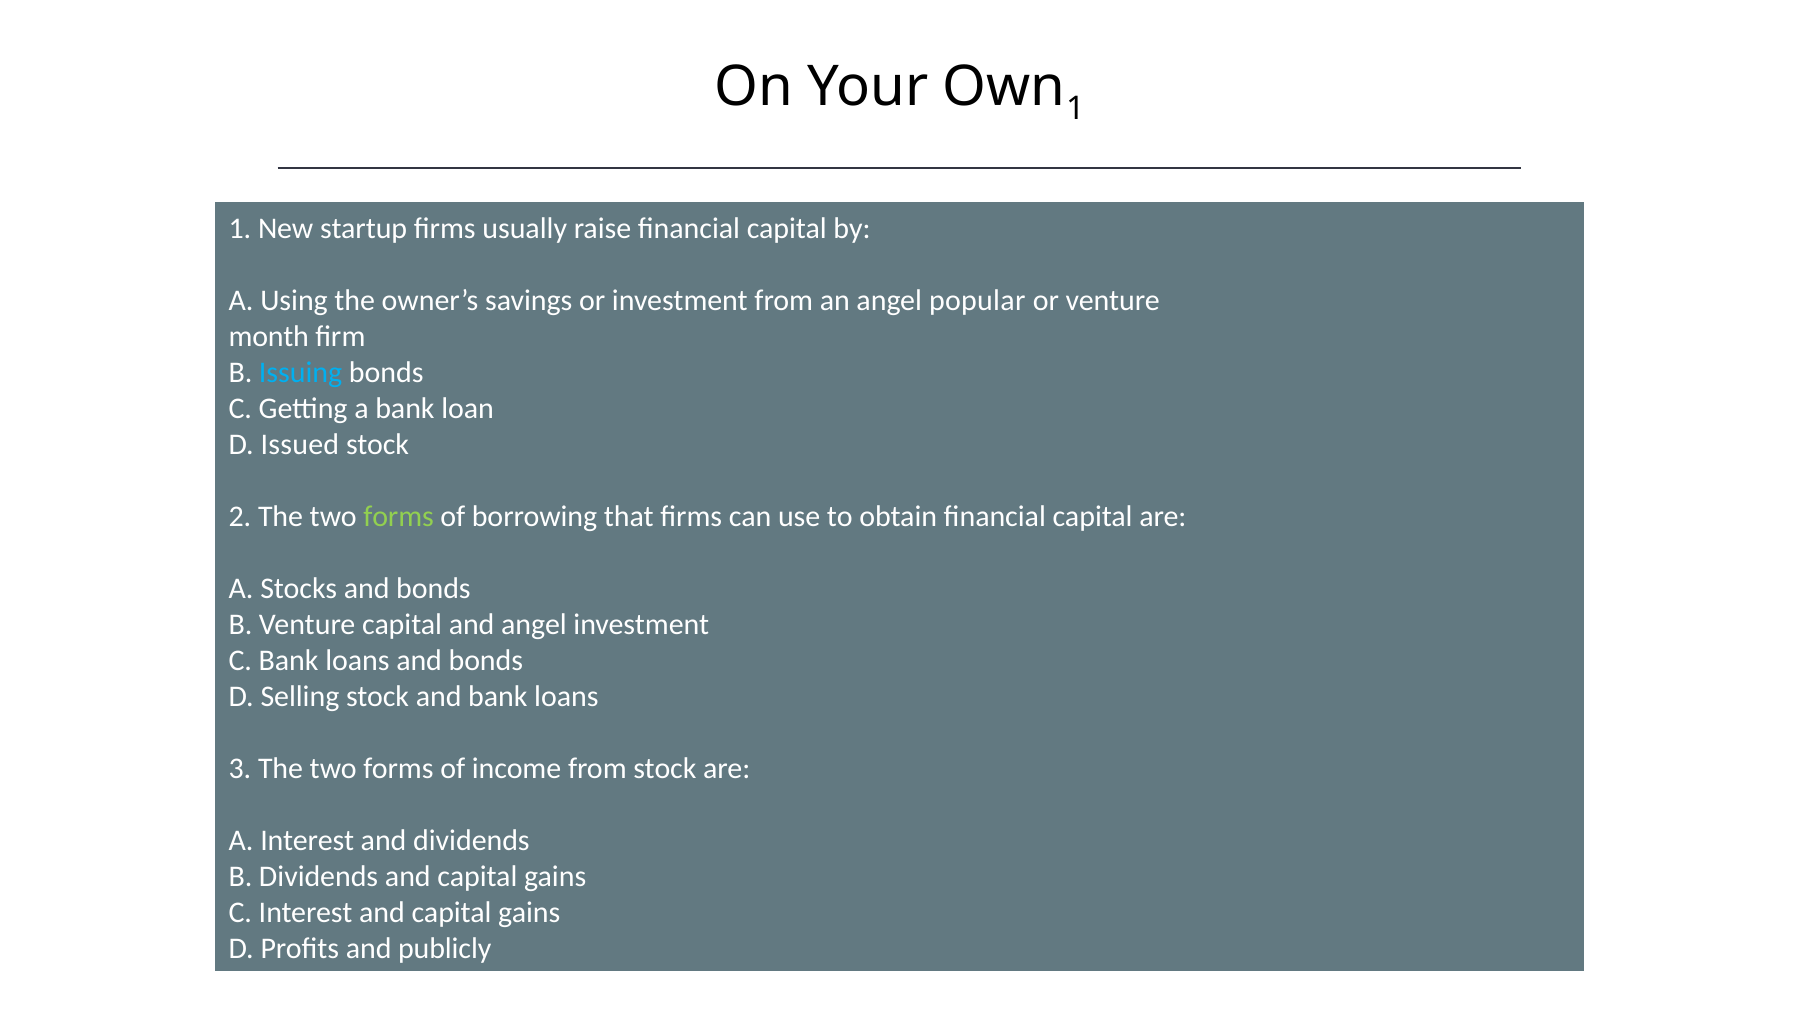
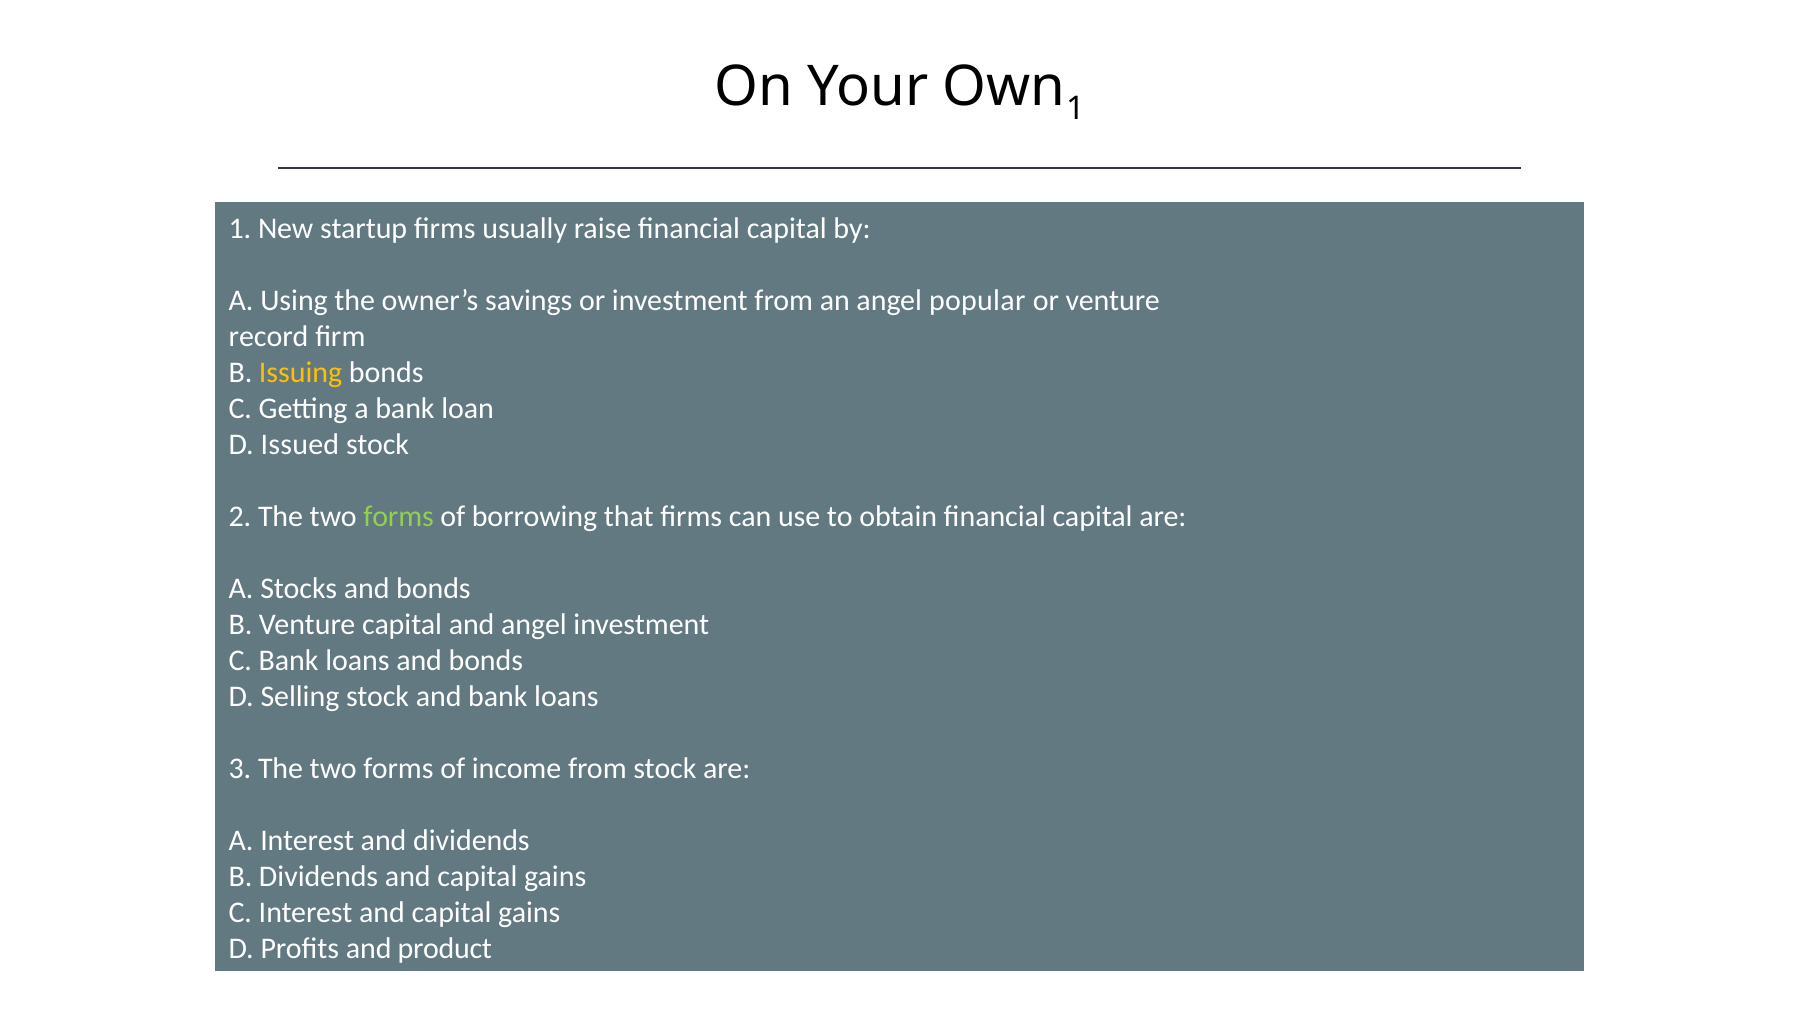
month: month -> record (269, 337)
Issuing colour: light blue -> yellow (301, 373)
publicly: publicly -> product (445, 948)
